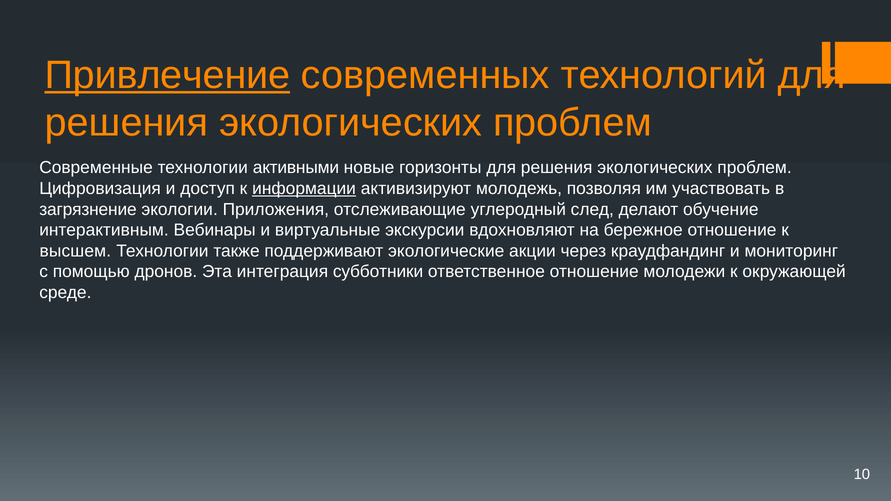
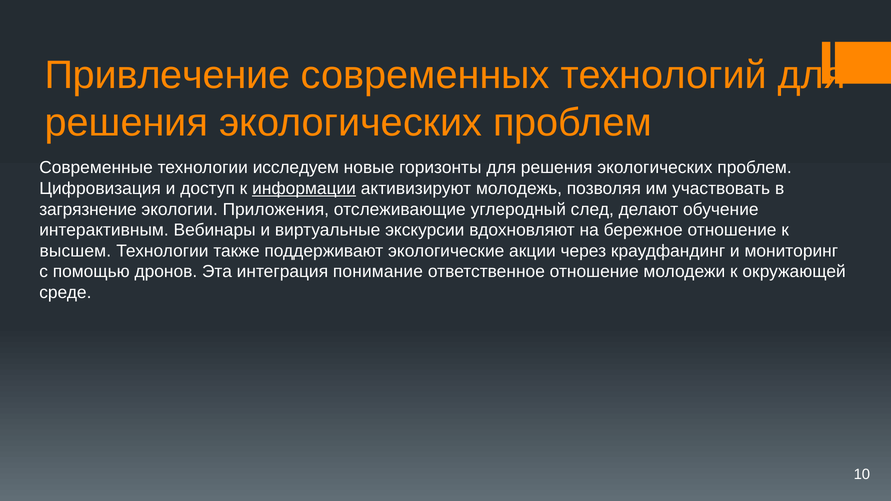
Привлечение underline: present -> none (167, 75)
активными: активными -> исследуем (296, 168)
субботники: субботники -> понимание (378, 272)
